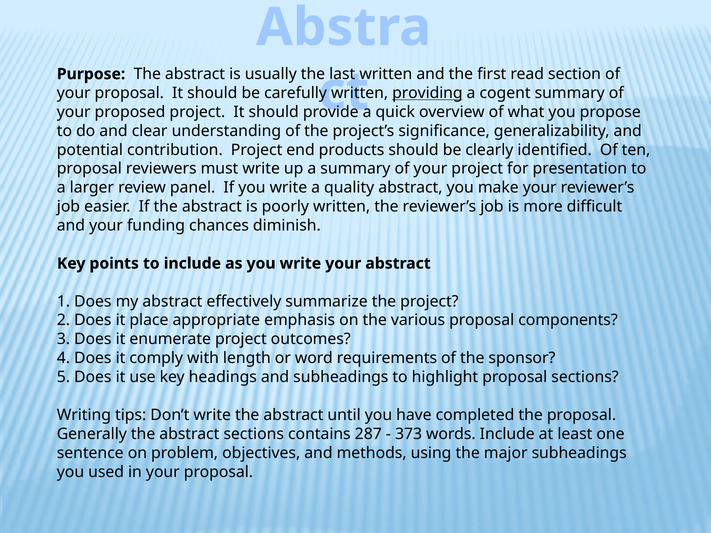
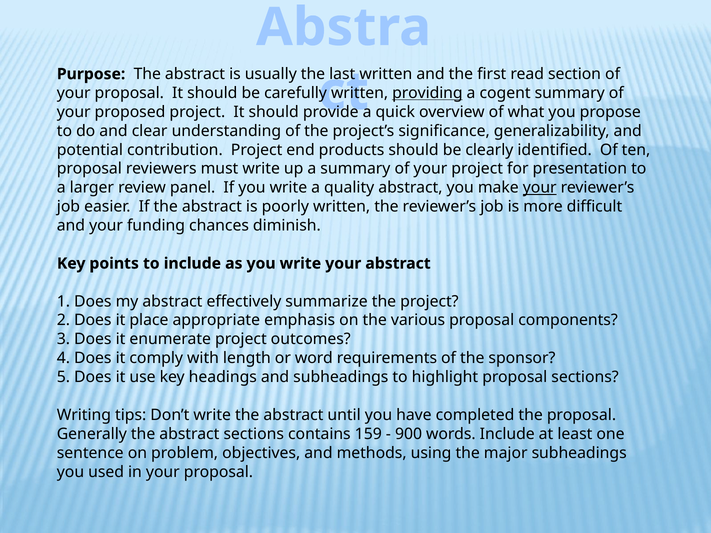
your underline: none -> present (540, 188)
287: 287 -> 159 (368, 434)
373: 373 -> 900 (409, 434)
